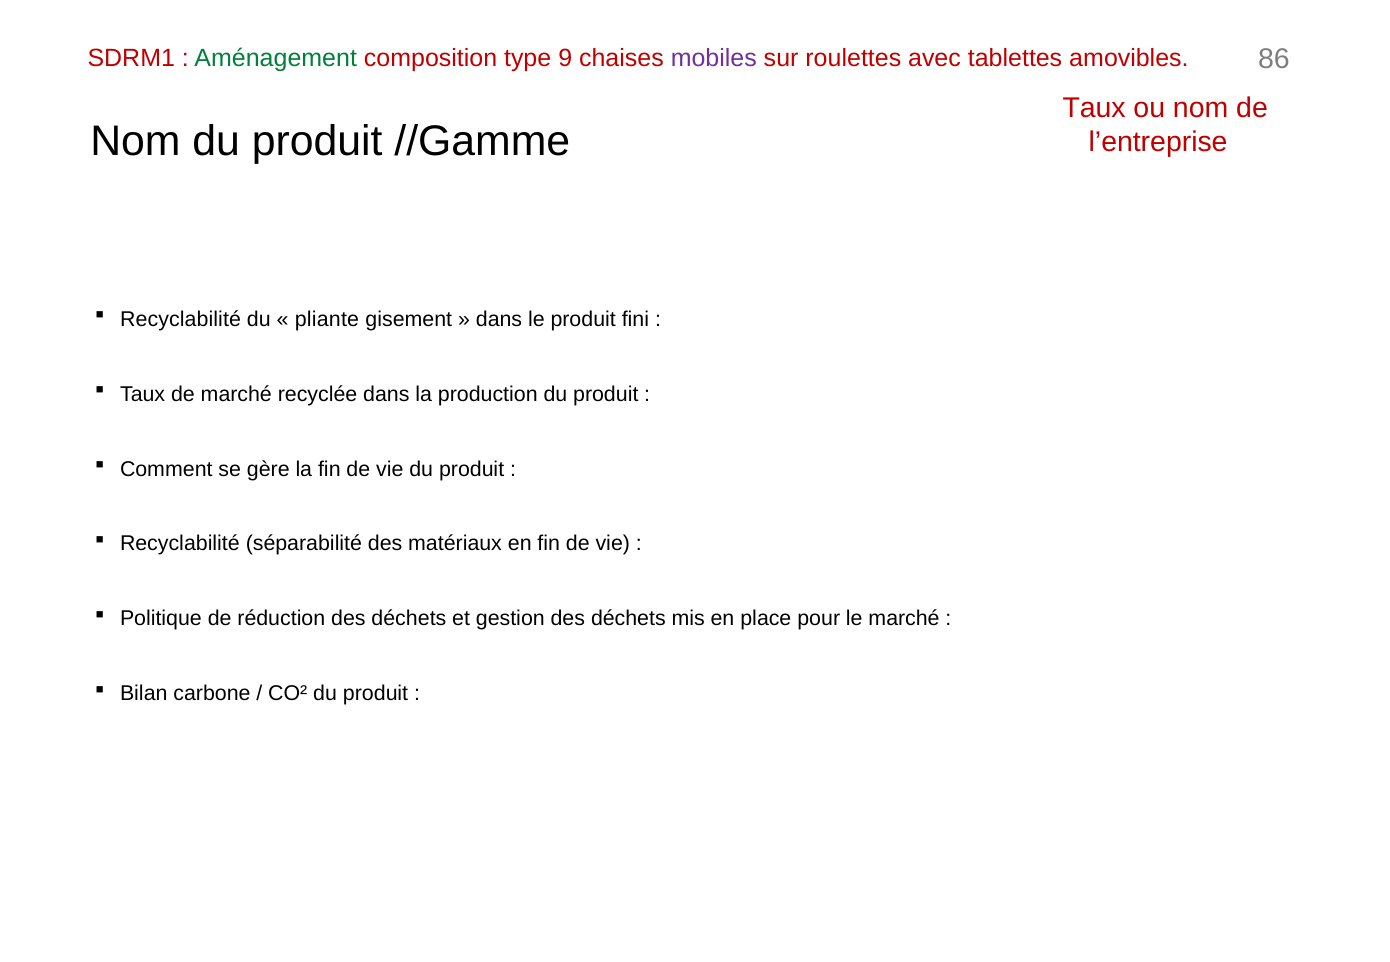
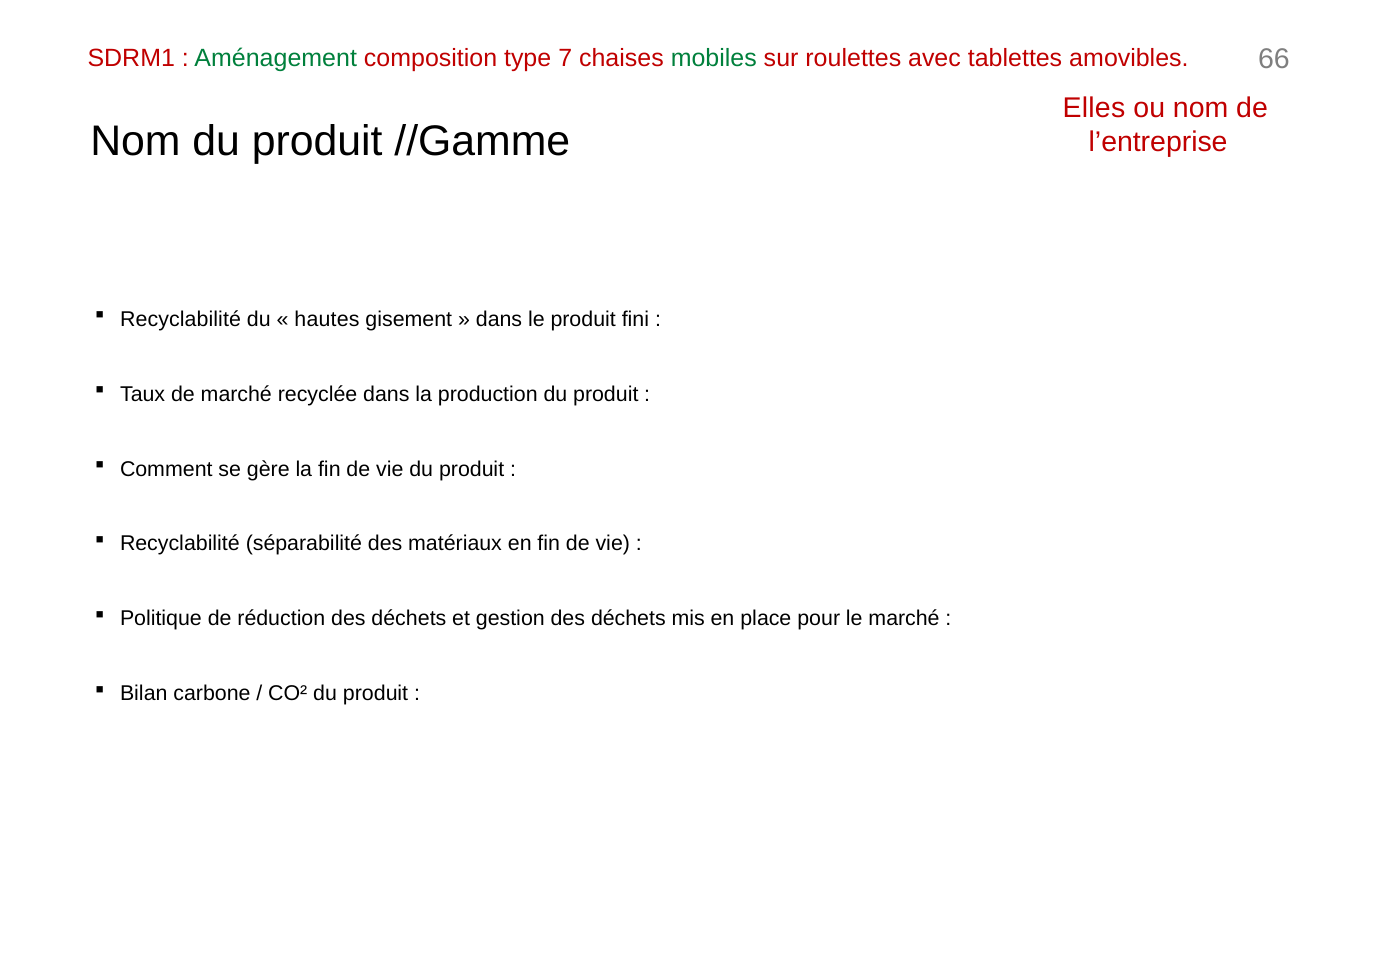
9: 9 -> 7 (565, 58)
mobiles colour: purple -> green (714, 58)
86: 86 -> 66 (1274, 59)
Taux: Taux -> Elles (1094, 108)
pliante: pliante -> hautes (327, 319)
